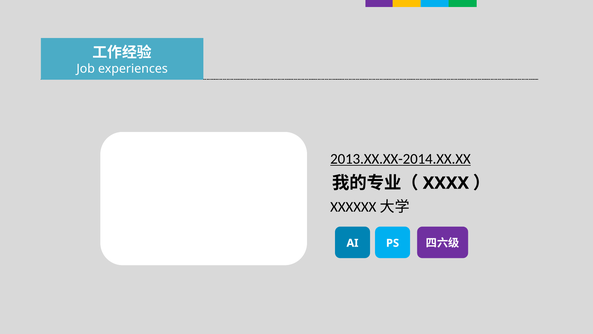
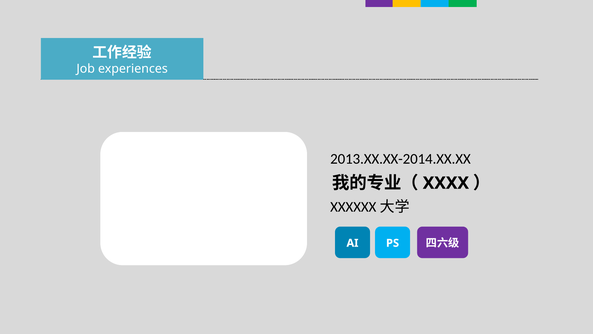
2013.XX.XX-2014.XX.XX underline: present -> none (400, 159)
